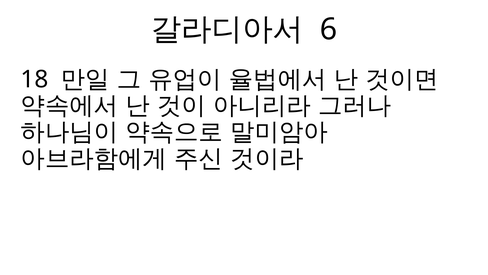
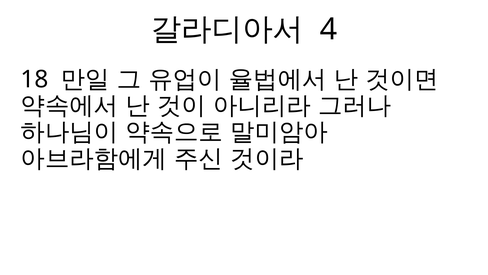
6: 6 -> 4 (328, 29)
